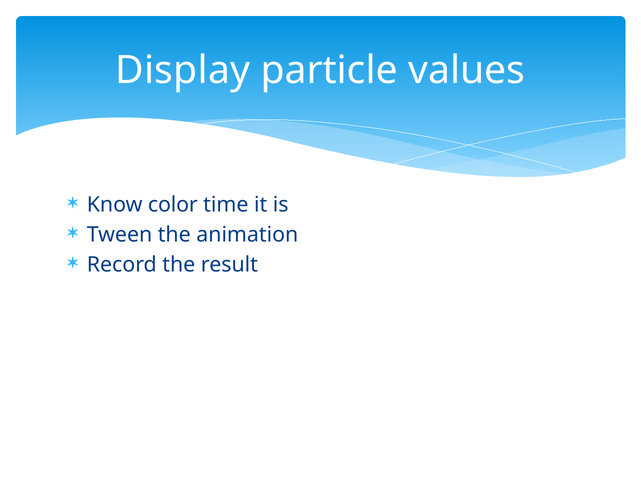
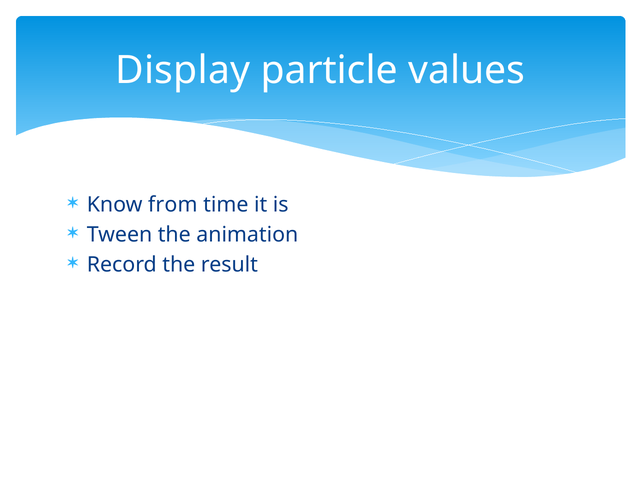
color: color -> from (173, 205)
